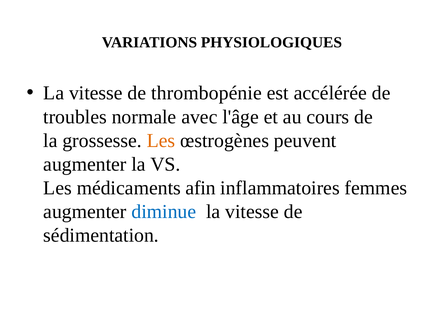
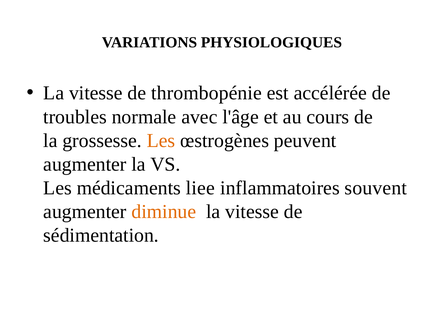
afin: afin -> liee (200, 188)
femmes: femmes -> souvent (376, 188)
diminue colour: blue -> orange (164, 212)
